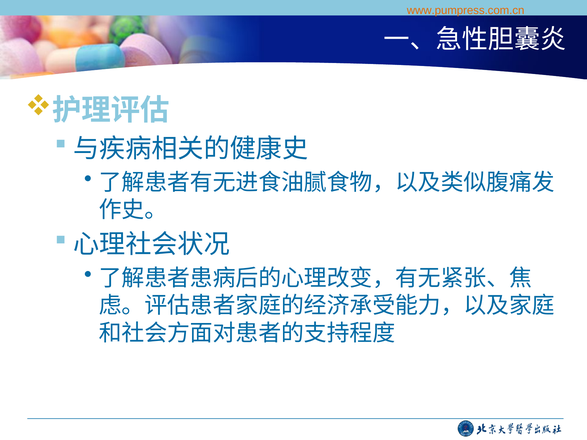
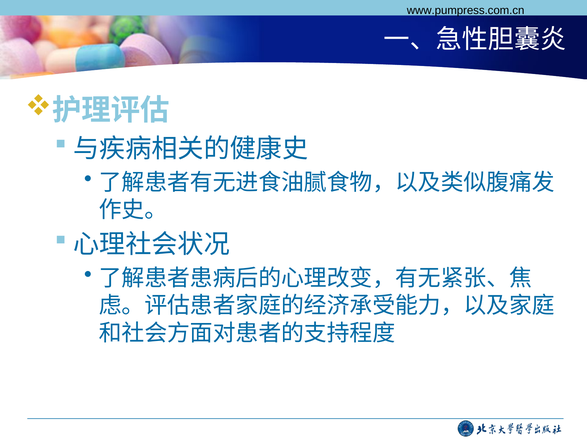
www.pumpress.com.cn colour: orange -> black (466, 11)
